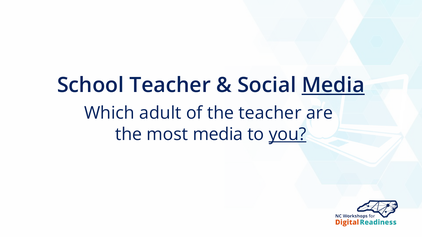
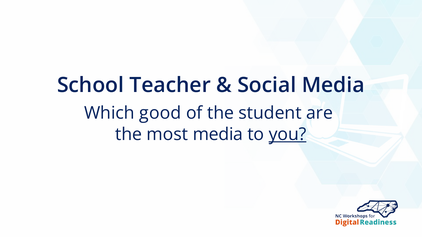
Media underline: present -> none (333, 85)
adult: adult -> good (160, 113)
the teacher: teacher -> student (270, 113)
